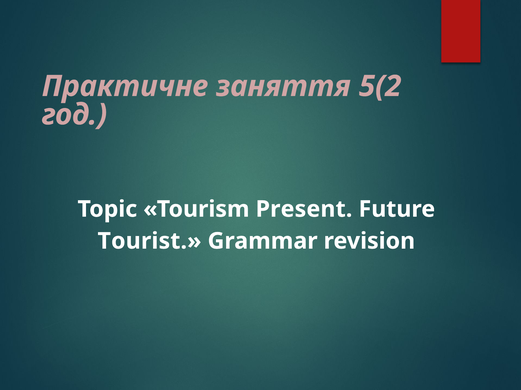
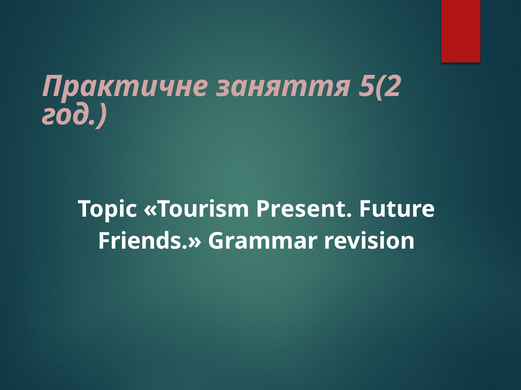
Tourist: Tourist -> Friends (150, 241)
